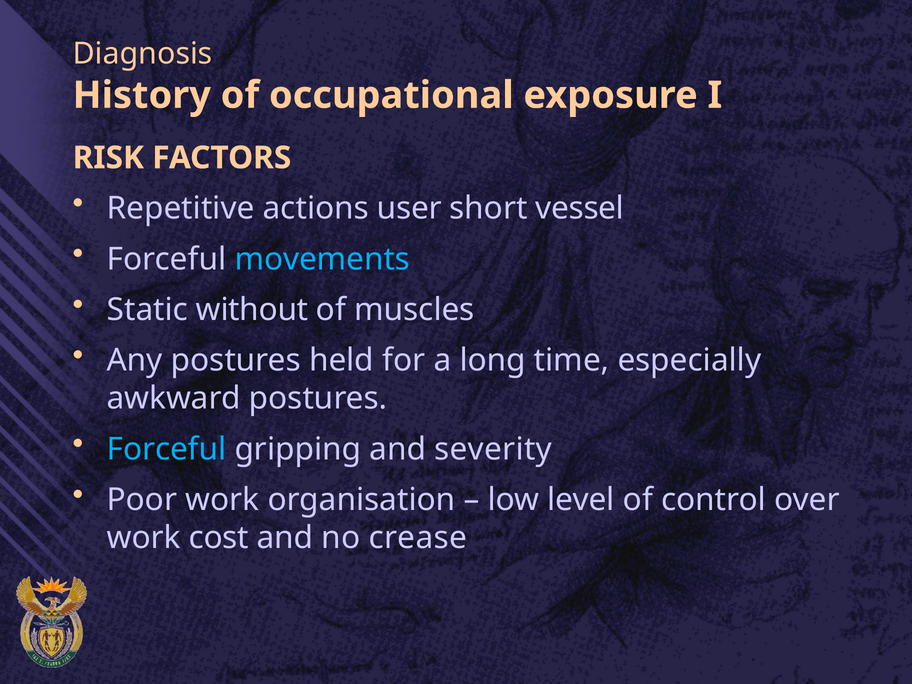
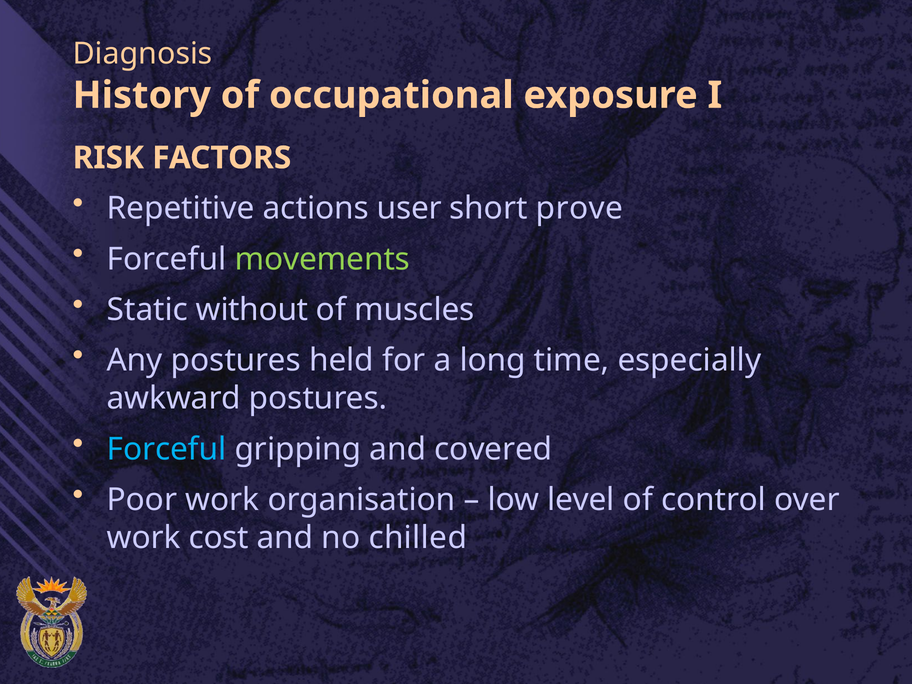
vessel: vessel -> prove (579, 209)
movements colour: light blue -> light green (322, 259)
severity: severity -> covered (493, 449)
crease: crease -> chilled (418, 538)
